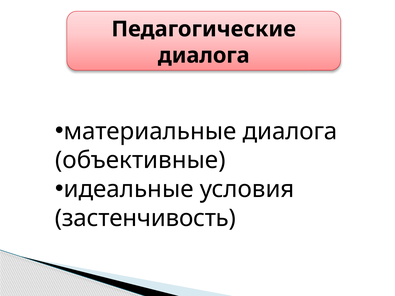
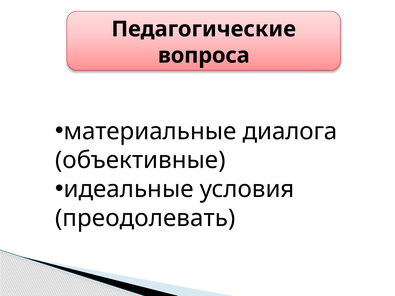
диалога: диалога -> вопроса (204, 55)
застенчивость: застенчивость -> преодолевать (145, 218)
